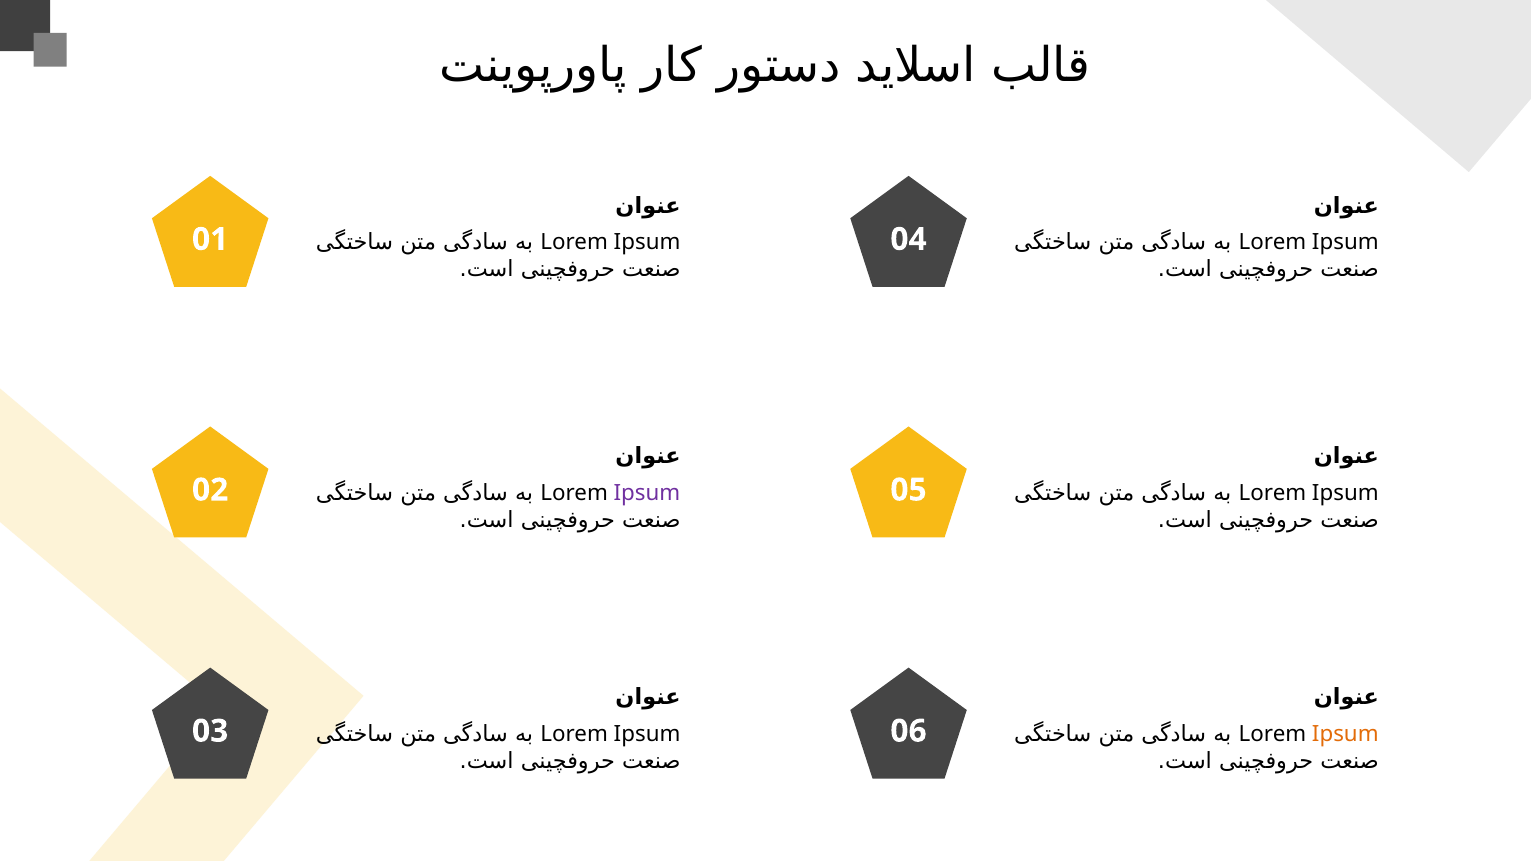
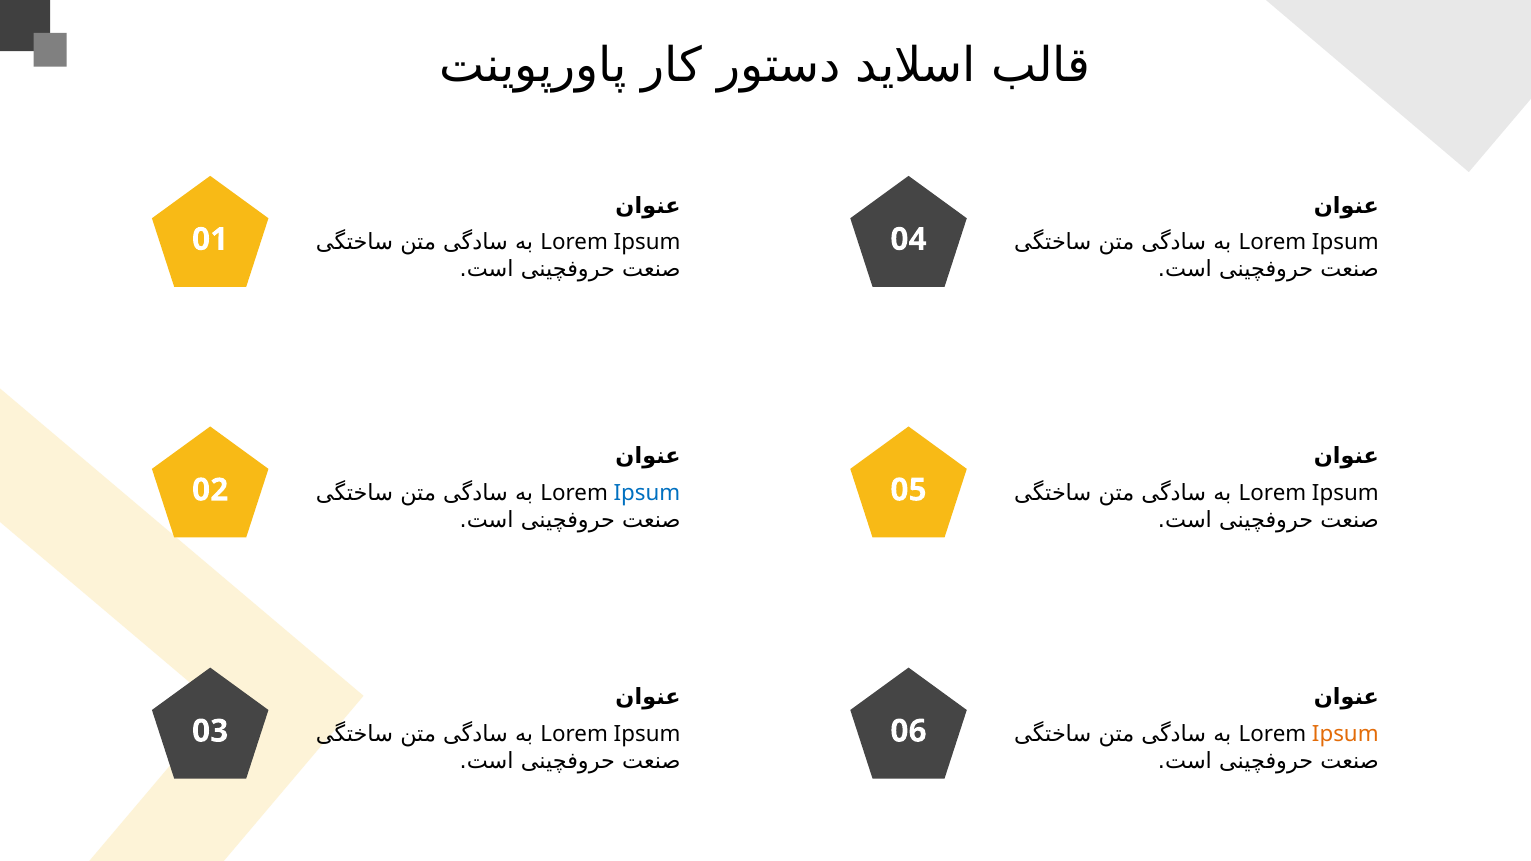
Ipsum colour: purple -> blue (647, 493)
